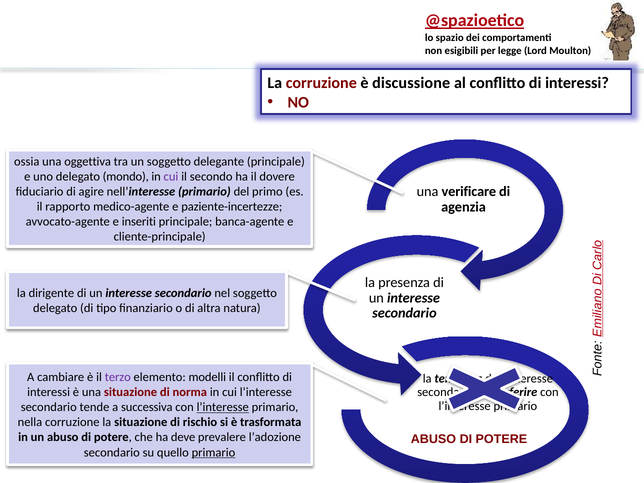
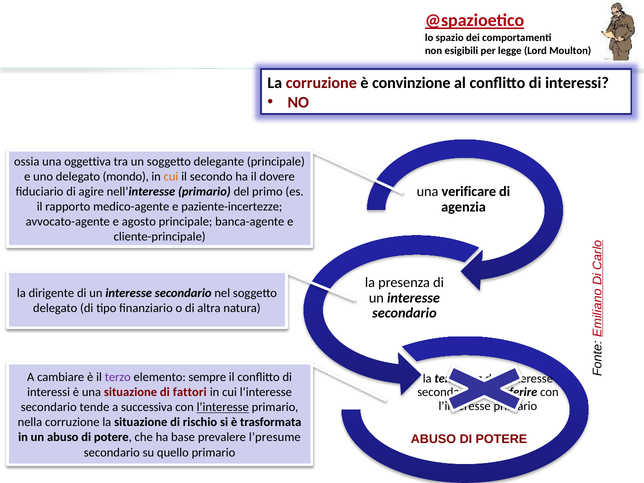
discussione: discussione -> convinzione (411, 83)
cui colour: purple -> orange (171, 177)
inseriti: inseriti -> agosto (139, 222)
modelli: modelli -> sempre (207, 377)
norma: norma -> fattori (190, 392)
deve: deve -> base (183, 437)
l’adozione: l’adozione -> l’presume (275, 437)
primario underline: present -> none (213, 452)
